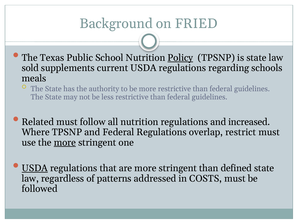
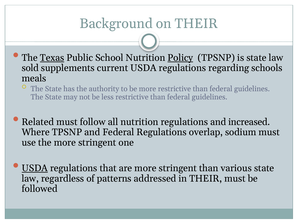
on FRIED: FRIED -> THEIR (196, 23)
Texas underline: none -> present (52, 58)
restrict: restrict -> sodium (241, 132)
more underline: present -> none (65, 142)
defined: defined -> various (236, 168)
in COSTS: COSTS -> THEIR (206, 178)
